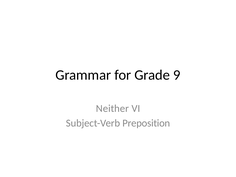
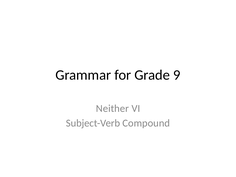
Preposition: Preposition -> Compound (146, 123)
